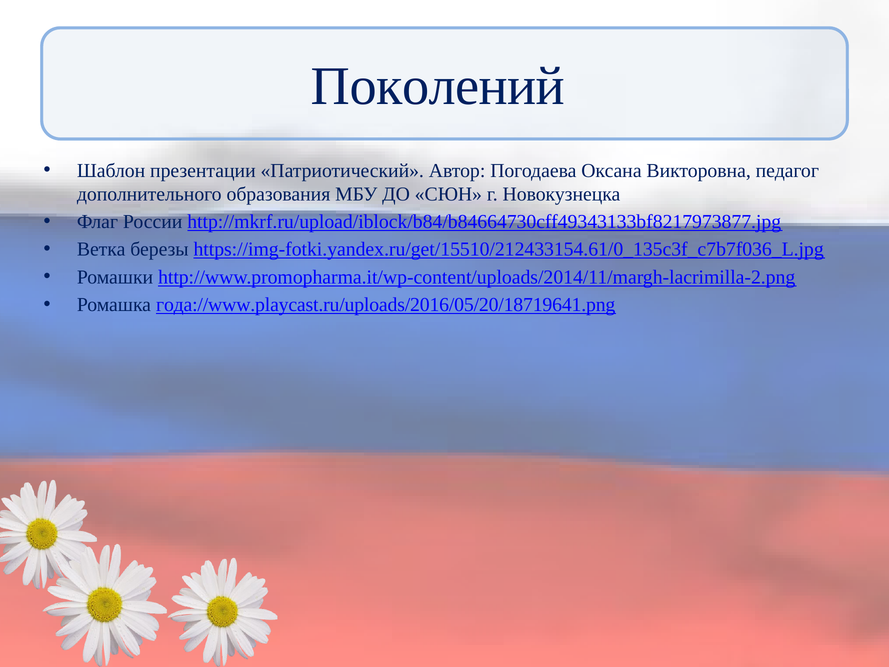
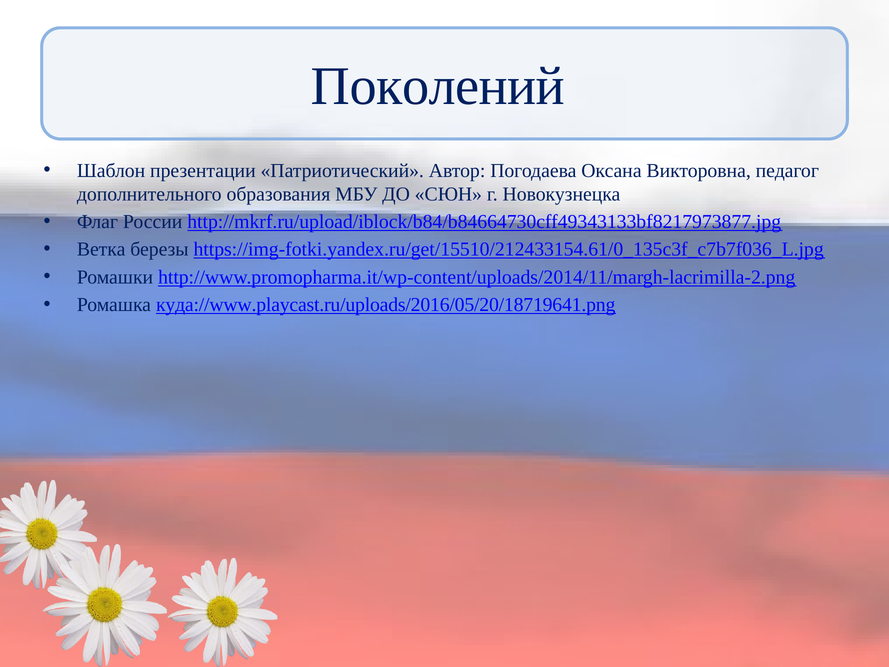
года://www.playcast.ru/uploads/2016/05/20/18719641.png: года://www.playcast.ru/uploads/2016/05/20/18719641.png -> куда://www.playcast.ru/uploads/2016/05/20/18719641.png (386, 305)
